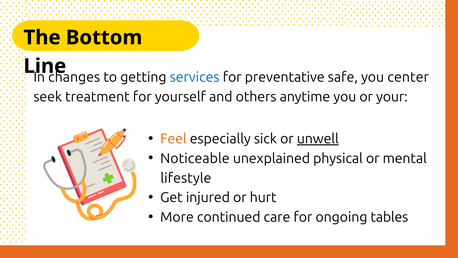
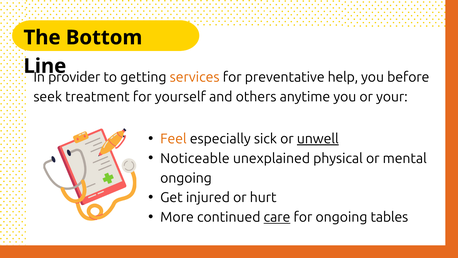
changes: changes -> provider (74, 77)
services colour: blue -> orange (195, 77)
safe: safe -> help (343, 77)
center: center -> before (408, 77)
lifestyle: lifestyle -> ongoing (186, 178)
care underline: none -> present (277, 217)
